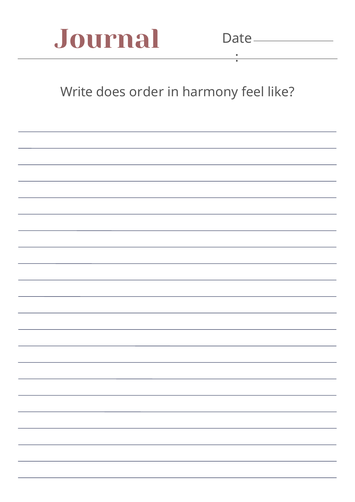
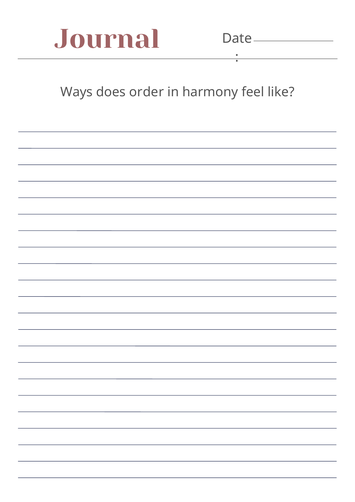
Write: Write -> Ways (77, 92)
